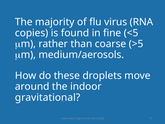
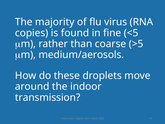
gravitational: gravitational -> transmission (48, 97)
